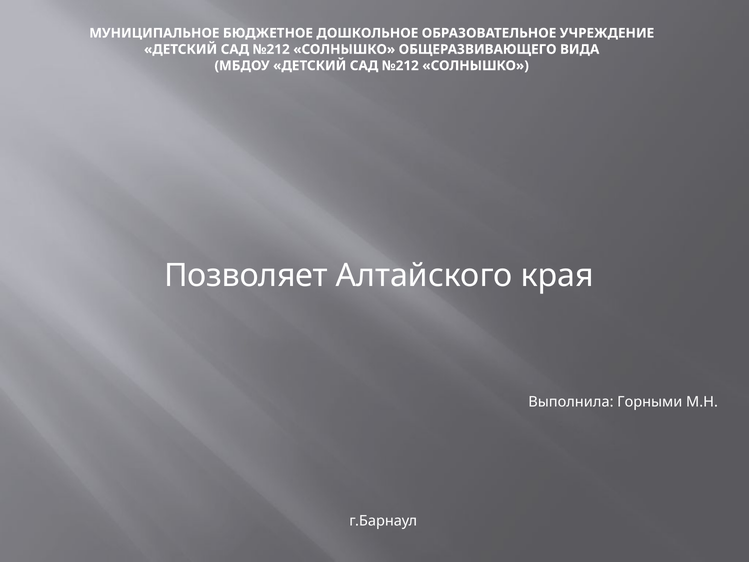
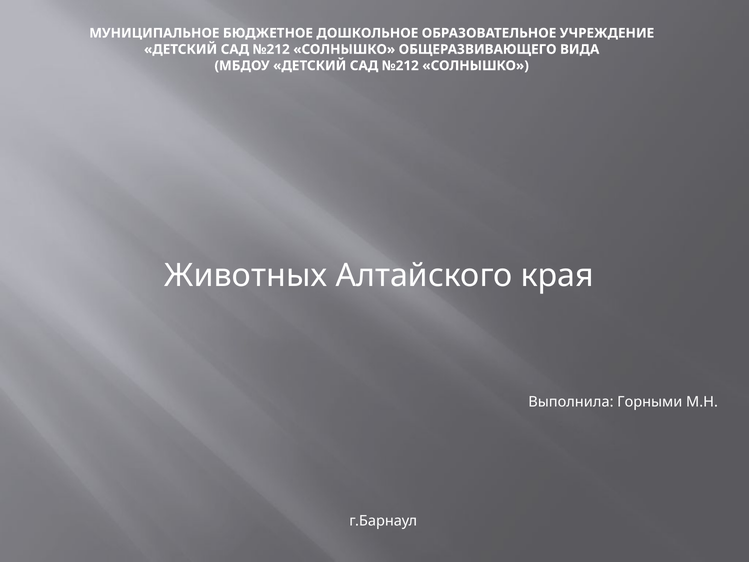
Позволяет: Позволяет -> Животных (246, 275)
